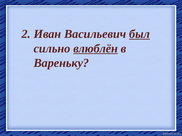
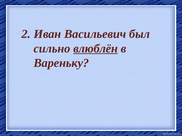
был underline: present -> none (139, 34)
